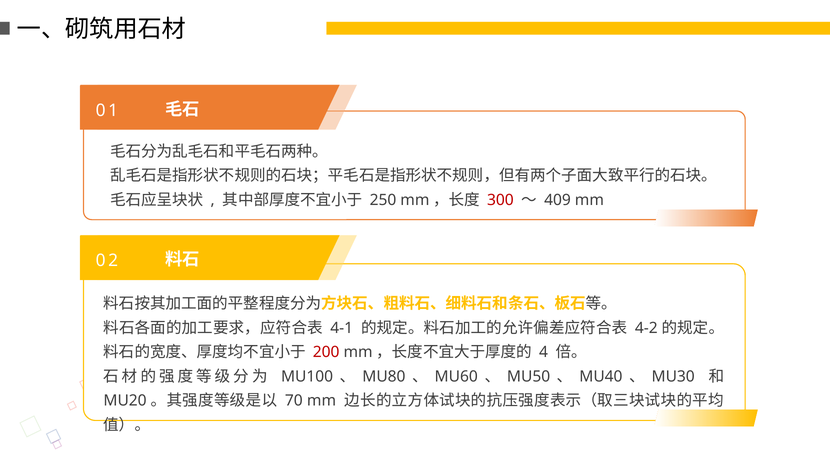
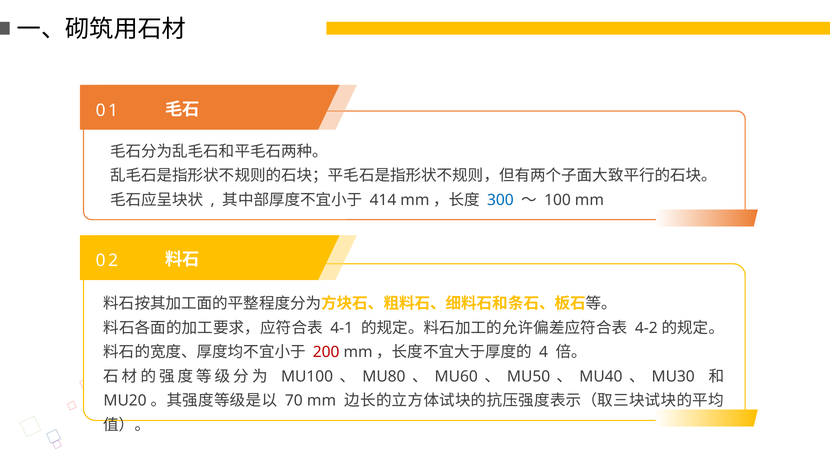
250: 250 -> 414 (383, 200)
300 colour: red -> blue (500, 200)
409: 409 -> 100 (557, 200)
